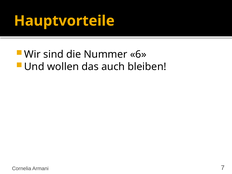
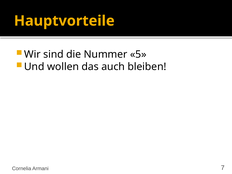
6: 6 -> 5 (138, 54)
